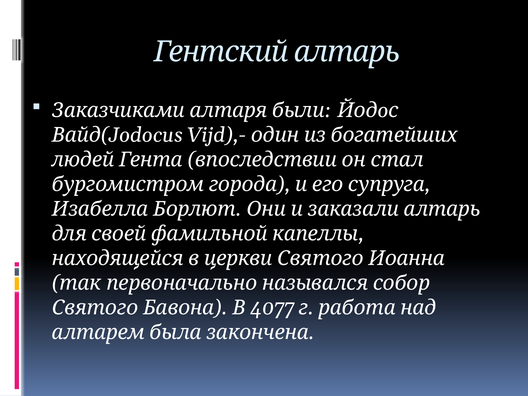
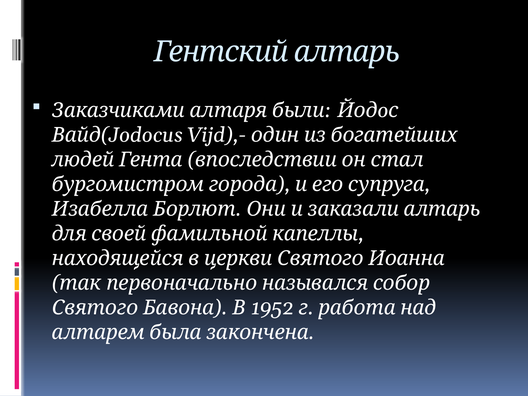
4077: 4077 -> 1952 (272, 308)
